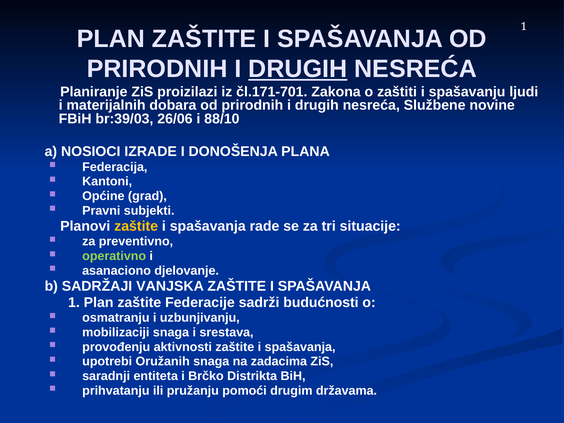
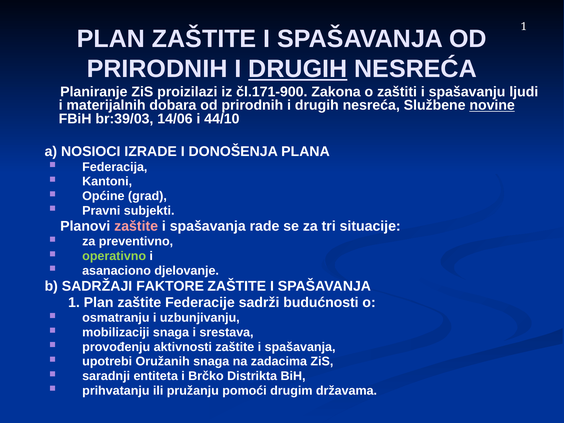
čl.171-701: čl.171-701 -> čl.171-900 (272, 92)
novine underline: none -> present (492, 105)
26/06: 26/06 -> 14/06 (175, 119)
88/10: 88/10 -> 44/10 (222, 119)
zaštite colour: yellow -> pink (136, 226)
VANJSKA: VANJSKA -> FAKTORE (170, 286)
